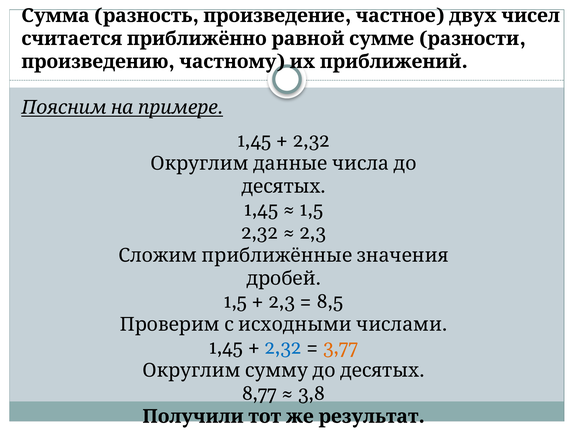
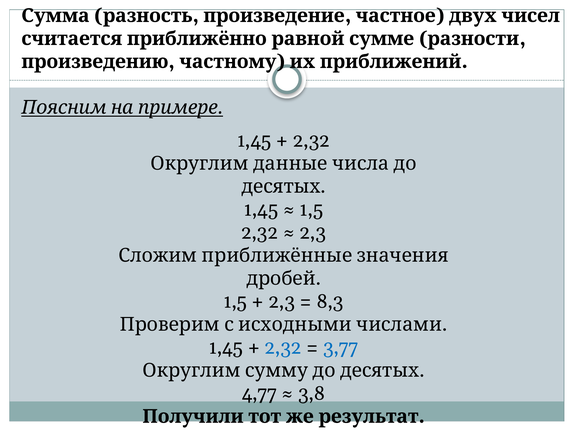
8,5: 8,5 -> 8,3 (330, 301)
3,77 colour: orange -> blue (341, 347)
8,77: 8,77 -> 4,77 (259, 393)
